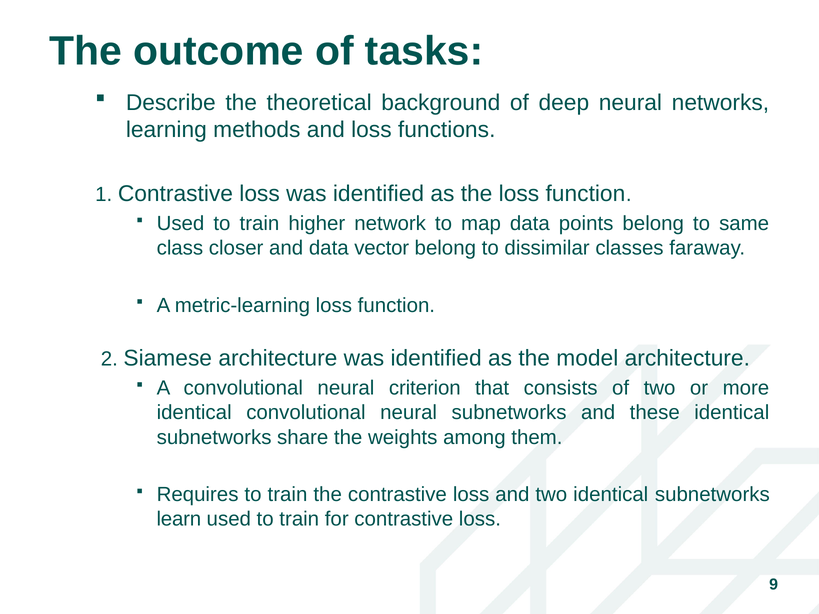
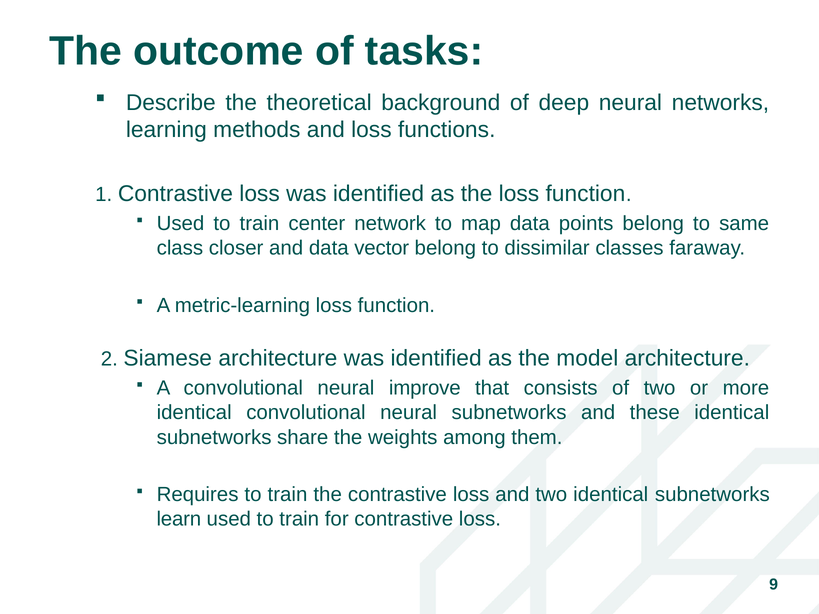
higher: higher -> center (317, 224)
criterion: criterion -> improve (425, 388)
